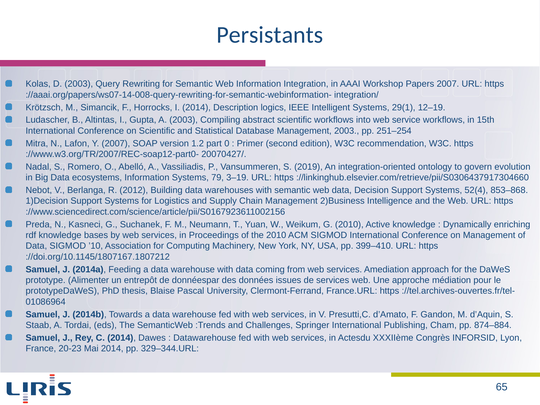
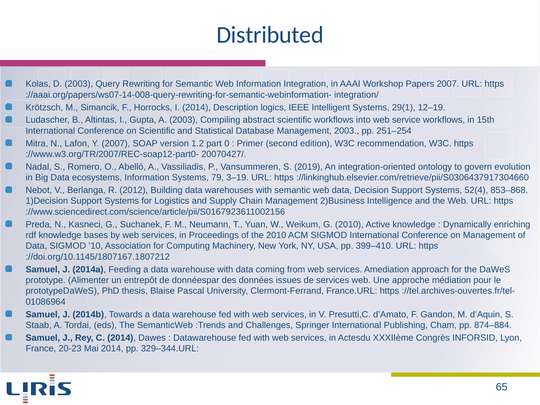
Persistants: Persistants -> Distributed (270, 35)
